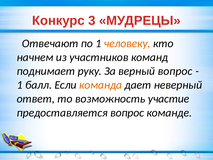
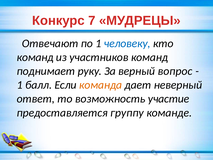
3: 3 -> 7 (92, 21)
человеку colour: orange -> blue (127, 43)
начнем: начнем -> команд (35, 57)
предоставляется вопрос: вопрос -> группу (127, 113)
